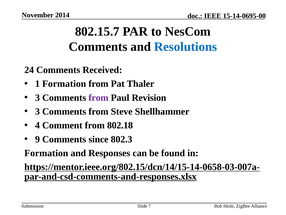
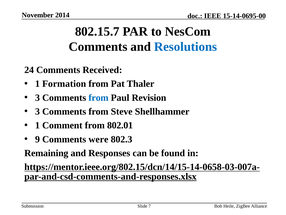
from colour: purple -> blue (98, 97)
4: 4 -> 1 (37, 125)
802.18: 802.18 -> 802.01 (120, 125)
since: since -> were (98, 139)
Formation: Formation -> Remaining (46, 153)
